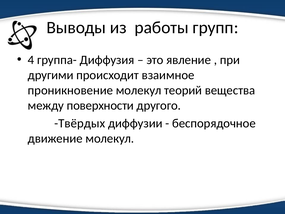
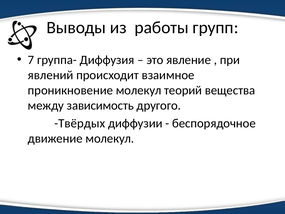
4: 4 -> 7 (31, 60)
другими: другими -> явлений (51, 75)
поверхности: поверхности -> зависимость (100, 105)
